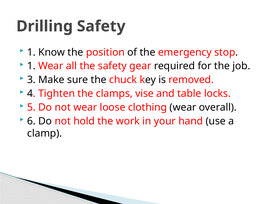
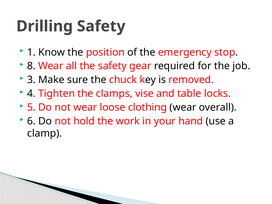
1: 1 -> 8 (31, 66)
